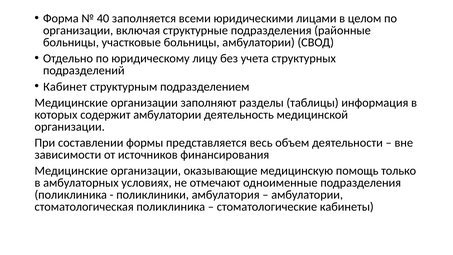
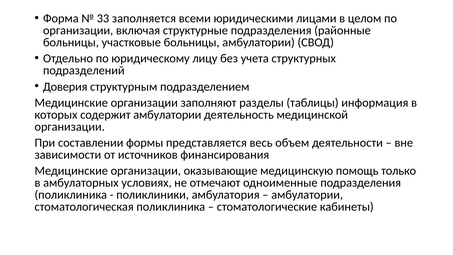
40: 40 -> 33 (103, 19)
Кабинет: Кабинет -> Доверия (65, 87)
